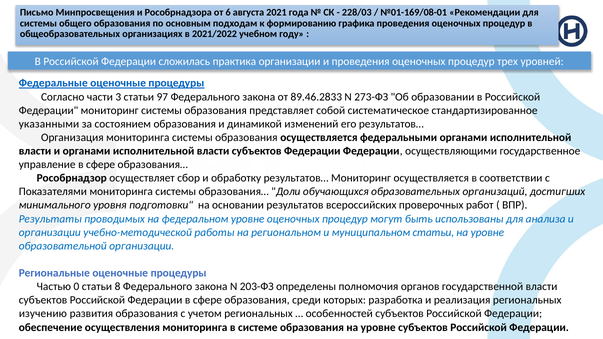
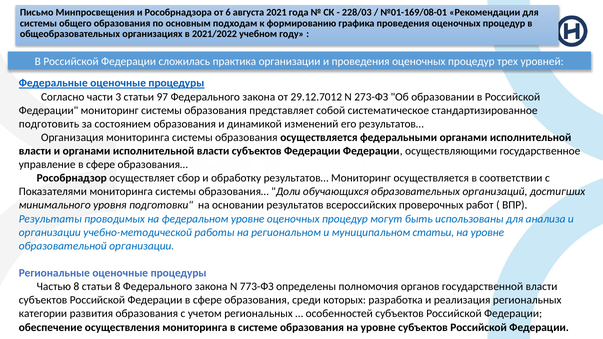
89.46.2833: 89.46.2833 -> 29.12.7012 (316, 97)
указанными: указанными -> подготовить (49, 124)
Частью 0: 0 -> 8 (76, 287)
203-ФЗ: 203-ФЗ -> 773-ФЗ (257, 287)
изучению: изучению -> категории (43, 314)
